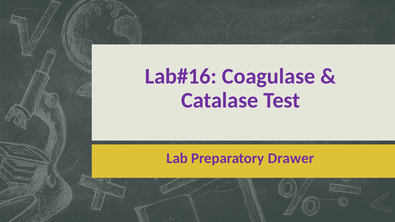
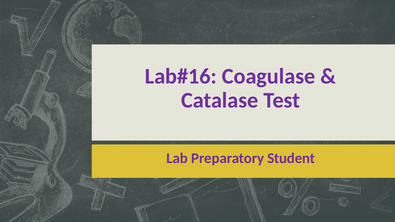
Drawer: Drawer -> Student (291, 158)
